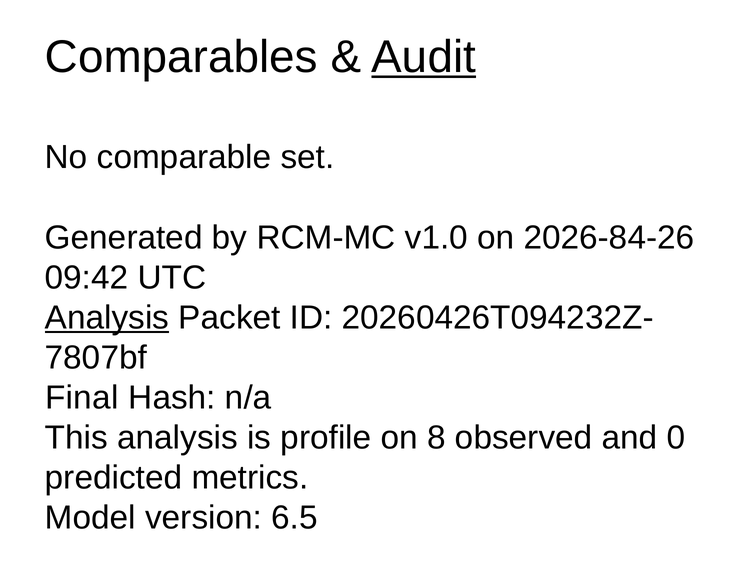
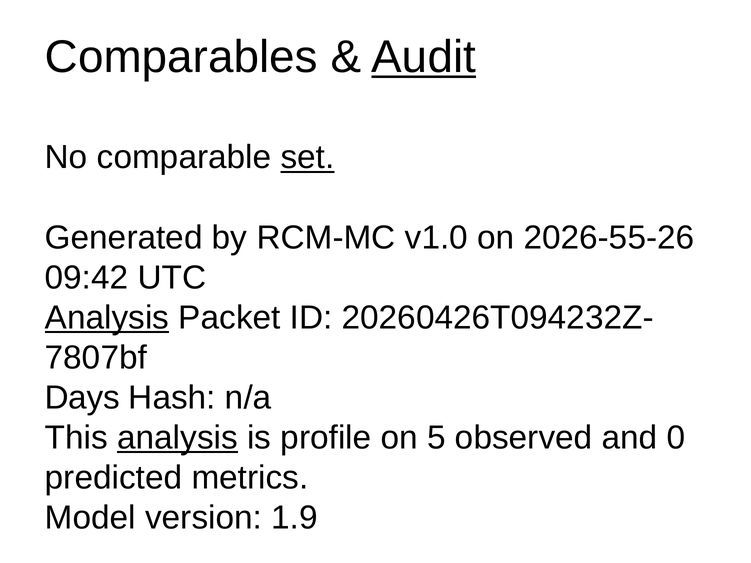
set underline: none -> present (307, 157)
2026-84-26: 2026-84-26 -> 2026-55-26 (609, 238)
Final: Final -> Days (82, 398)
analysis underline: none -> present (178, 438)
8: 8 -> 5 (436, 438)
6.5: 6.5 -> 1.9 (295, 518)
